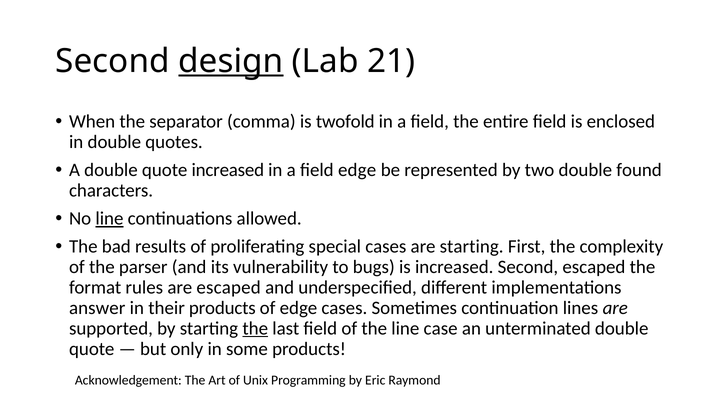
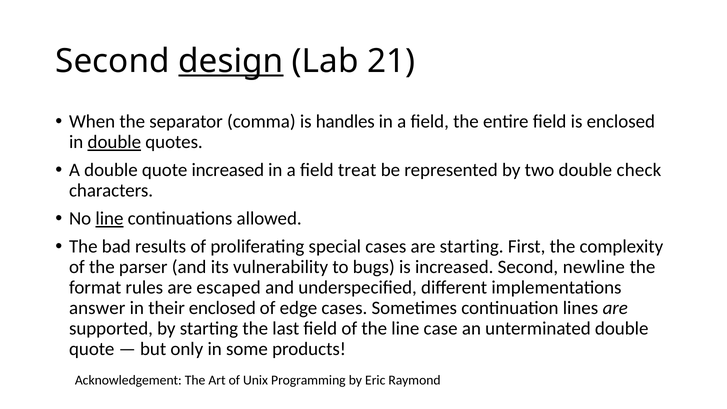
twofold: twofold -> handles (345, 122)
double underline: none -> present (114, 142)
field edge: edge -> treat (357, 170)
found: found -> check (639, 170)
Second escaped: escaped -> newline (594, 267)
their products: products -> enclosed (222, 308)
the underline: present -> none (255, 328)
